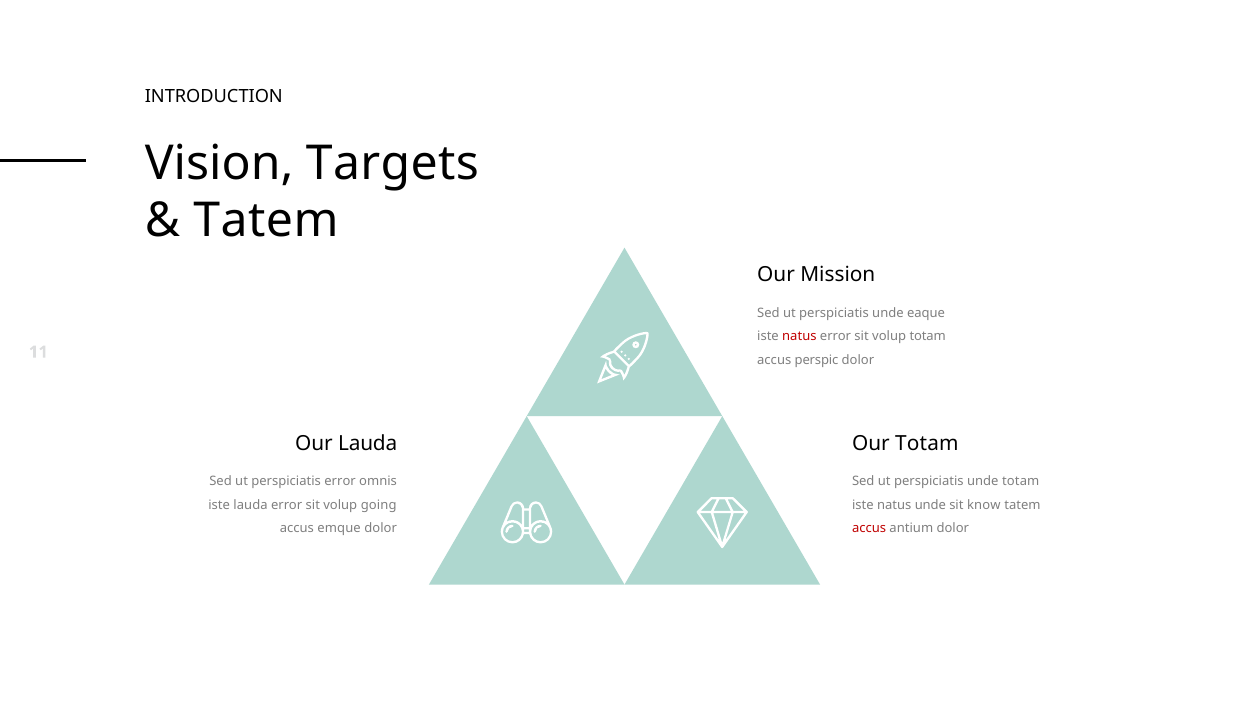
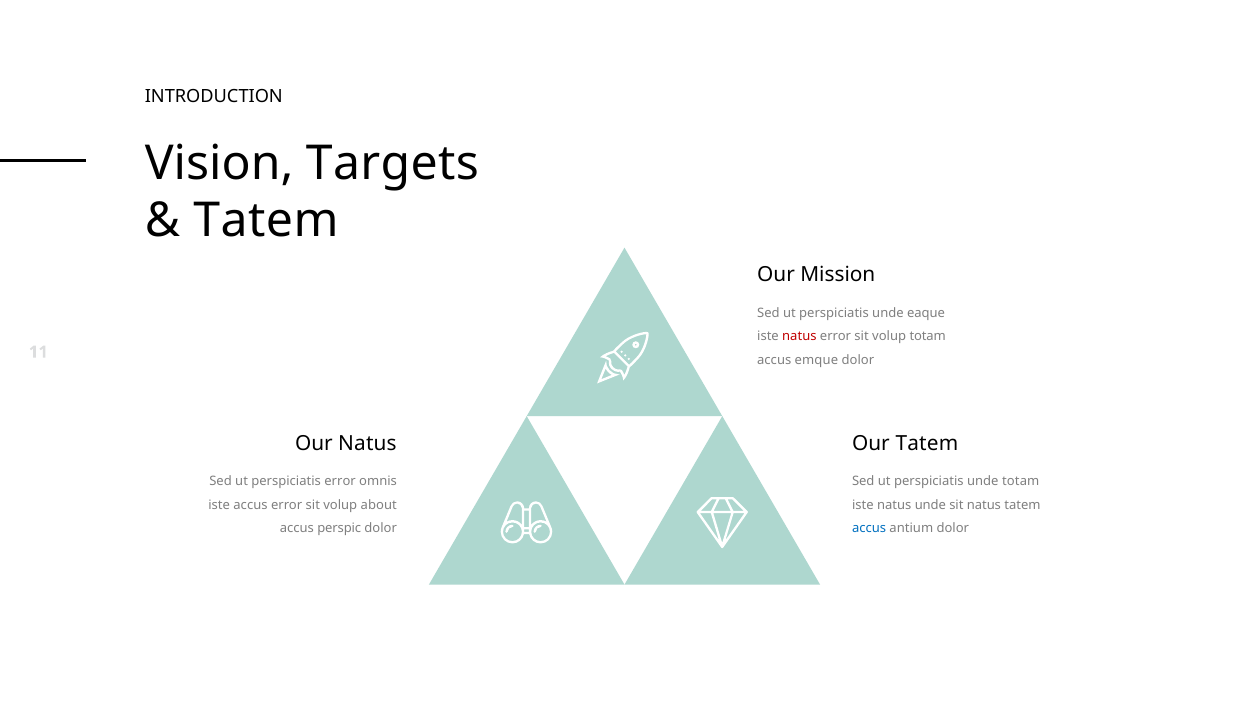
perspic: perspic -> emque (816, 360)
Our Lauda: Lauda -> Natus (367, 444)
Our Totam: Totam -> Tatem (927, 444)
iste lauda: lauda -> accus (251, 505)
going: going -> about (379, 505)
sit know: know -> natus (984, 505)
emque: emque -> perspic (339, 529)
accus colour: red -> blue (869, 529)
